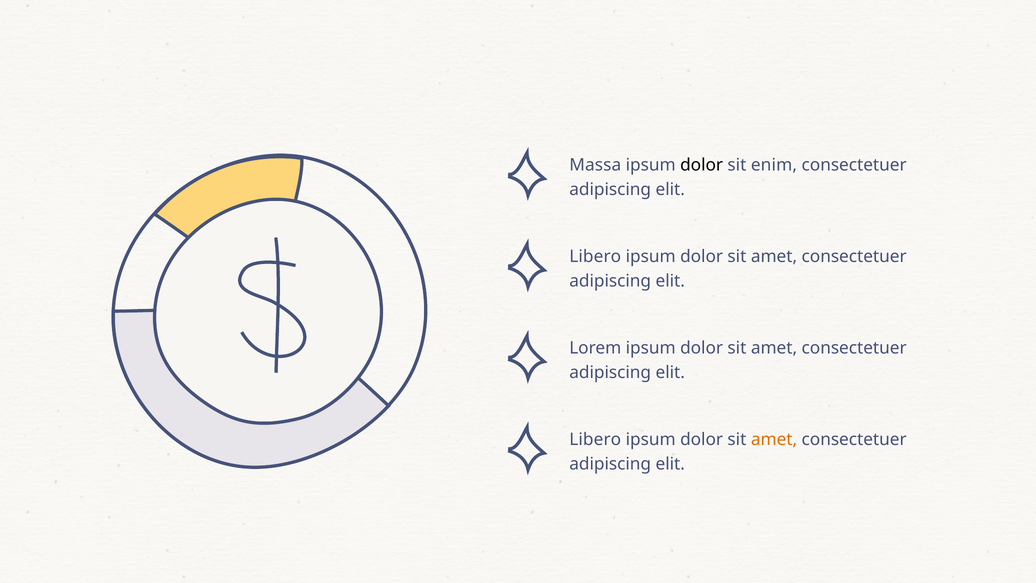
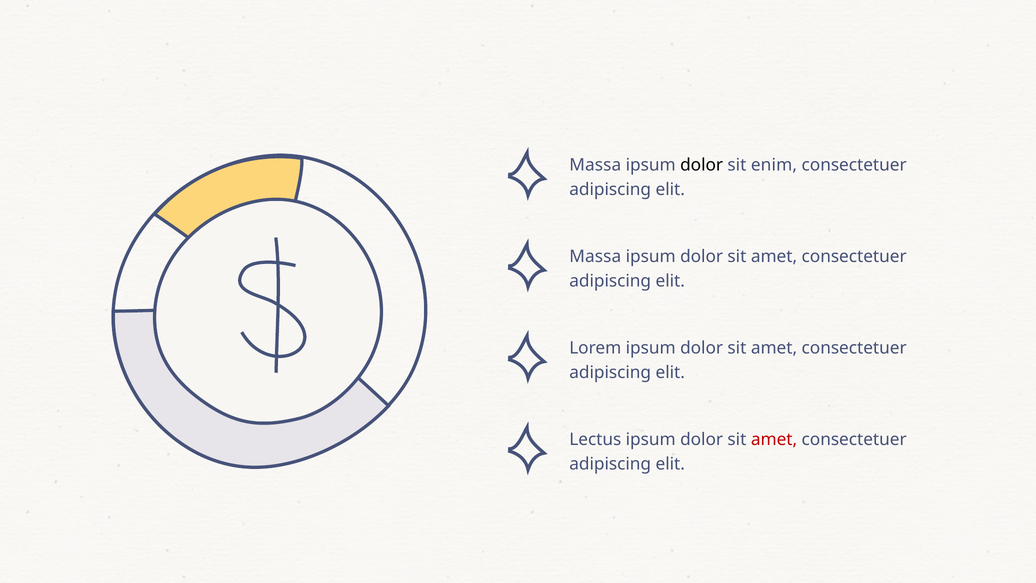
Libero: Libero -> Massa (595, 256)
Libero: Libero -> Lectus (595, 439)
amet colour: orange -> red (774, 439)
